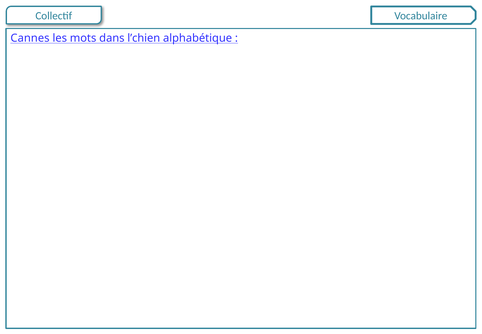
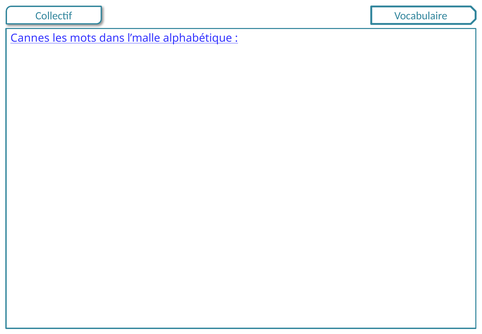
l’chien: l’chien -> l’malle (144, 38)
